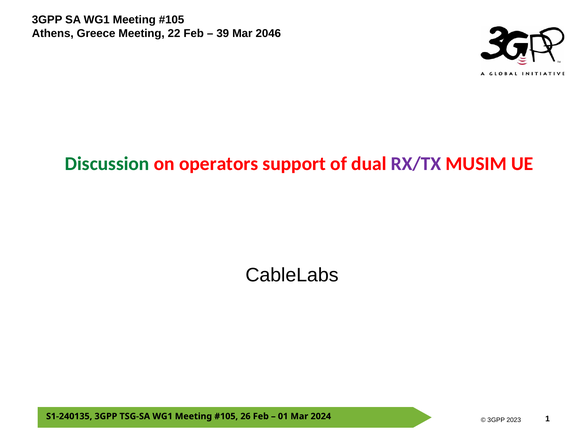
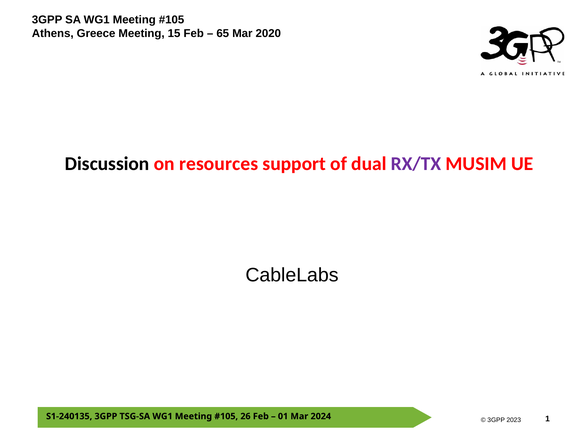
22: 22 -> 15 (174, 34)
39: 39 -> 65 (223, 34)
2046: 2046 -> 2020 (268, 34)
Discussion colour: green -> black (107, 164)
operators: operators -> resources (219, 164)
